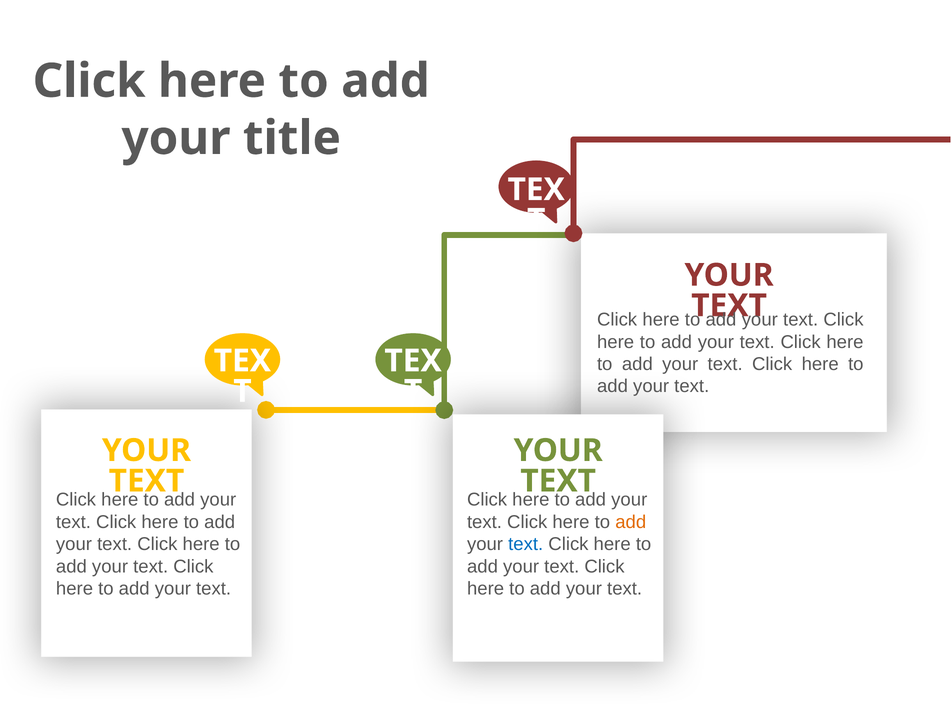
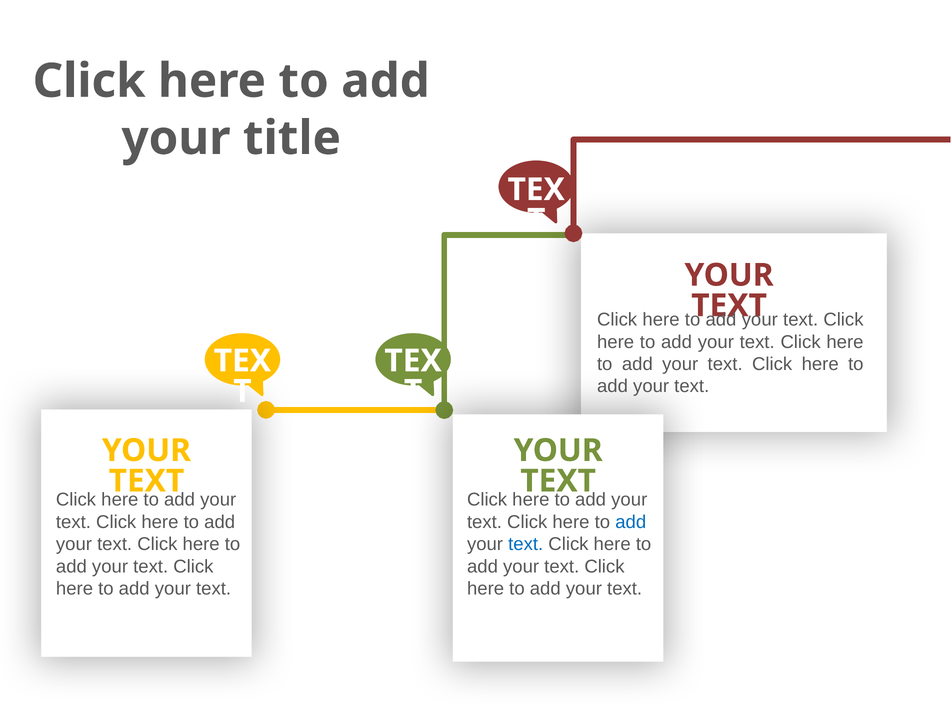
add colour: orange -> blue (631, 522)
